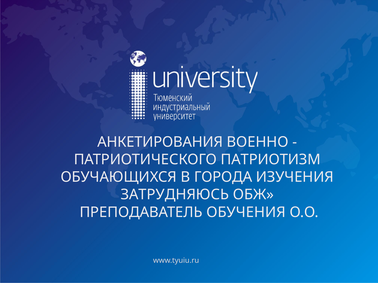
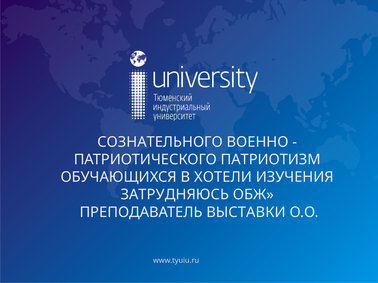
АНКЕТИРОВАНИЯ: АНКЕТИРОВАНИЯ -> СОЗНАТЕЛЬНОГО (160, 142)
ГОРОДА: ГОРОДА -> ХОТЕЛИ (223, 177)
ОБУЧЕНИЯ: ОБУЧЕНИЯ -> ВЫСТАВКИ (246, 213)
